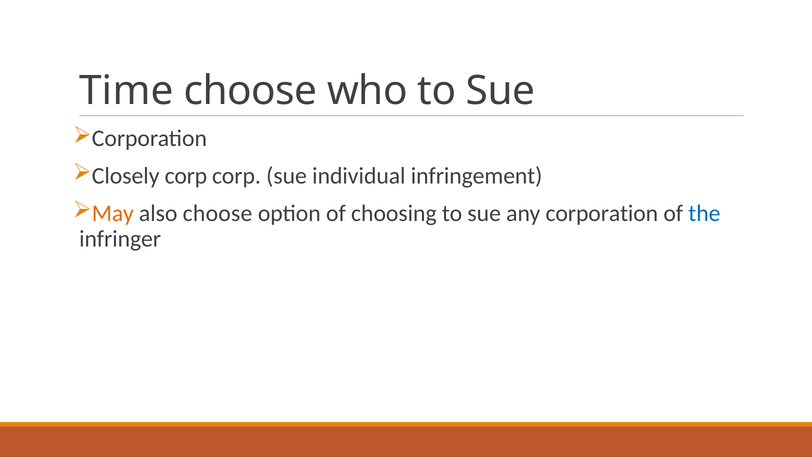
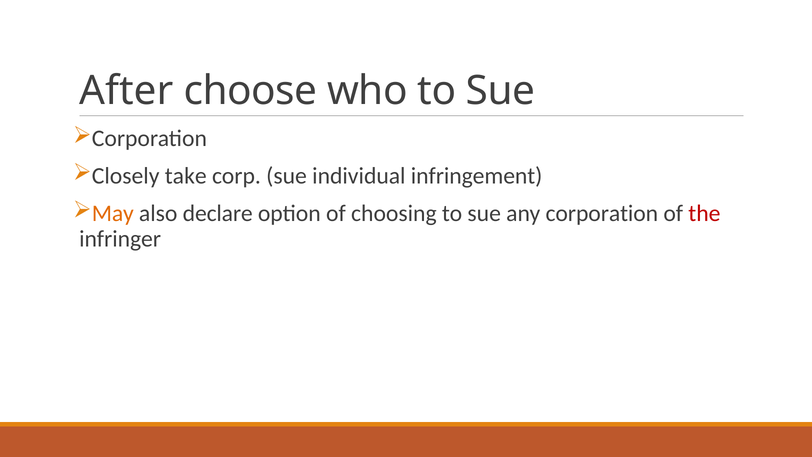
Time: Time -> After (126, 91)
Closely corp: corp -> take (186, 176)
also choose: choose -> declare (218, 213)
the colour: blue -> red (704, 213)
